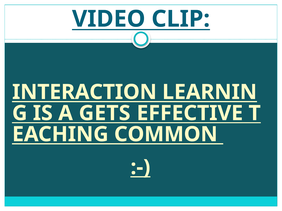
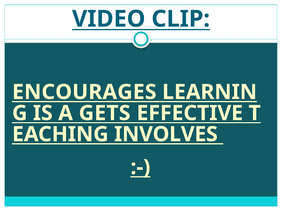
INTERACTION: INTERACTION -> ENCOURAGES (84, 92)
COMMON: COMMON -> INVOLVES (166, 135)
